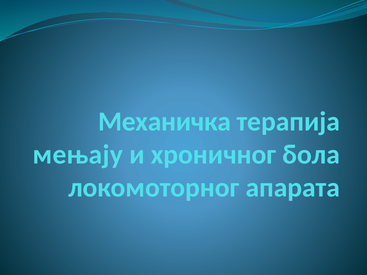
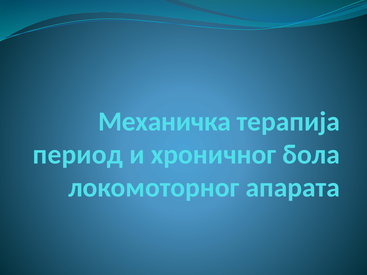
мењају: мењају -> период (78, 155)
